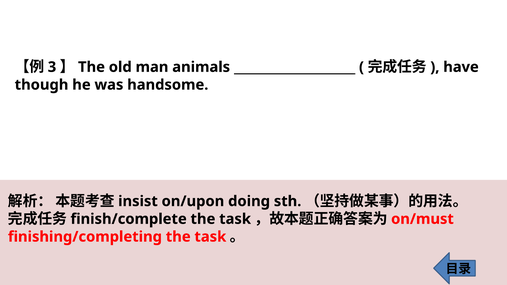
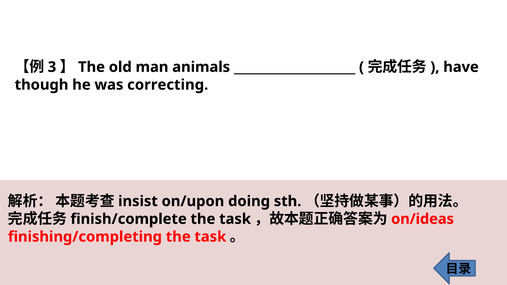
handsome: handsome -> correcting (168, 85)
on/must: on/must -> on/ideas (422, 219)
